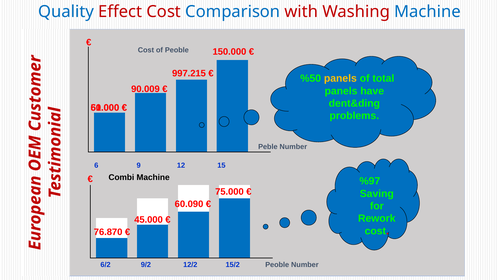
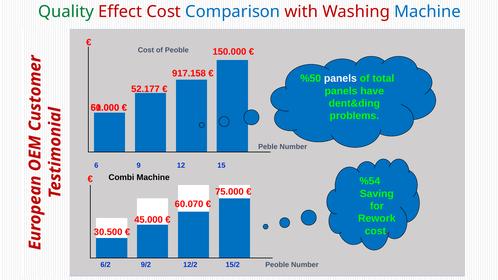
Quality colour: blue -> green (66, 12)
997.215: 997.215 -> 917.158 (189, 73)
panels colour: yellow -> white (340, 79)
90.009: 90.009 -> 52.177 (145, 89)
%97: %97 -> %54 (370, 181)
60.090: 60.090 -> 60.070 (189, 204)
76.870: 76.870 -> 30.500 (108, 232)
